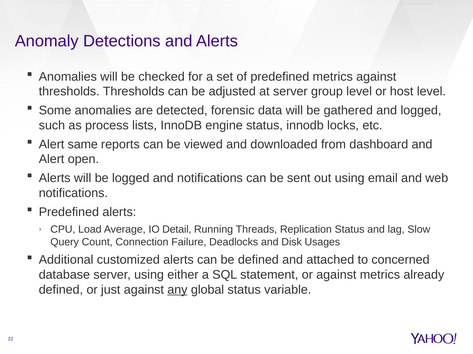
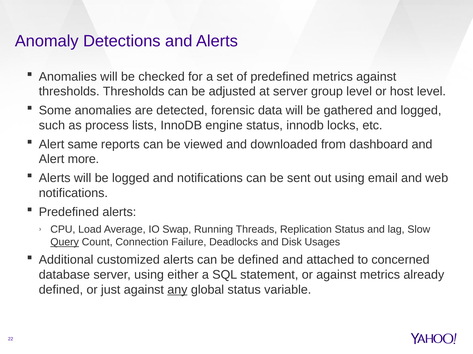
open: open -> more (83, 160)
Detail: Detail -> Swap (177, 230)
Query underline: none -> present (65, 243)
